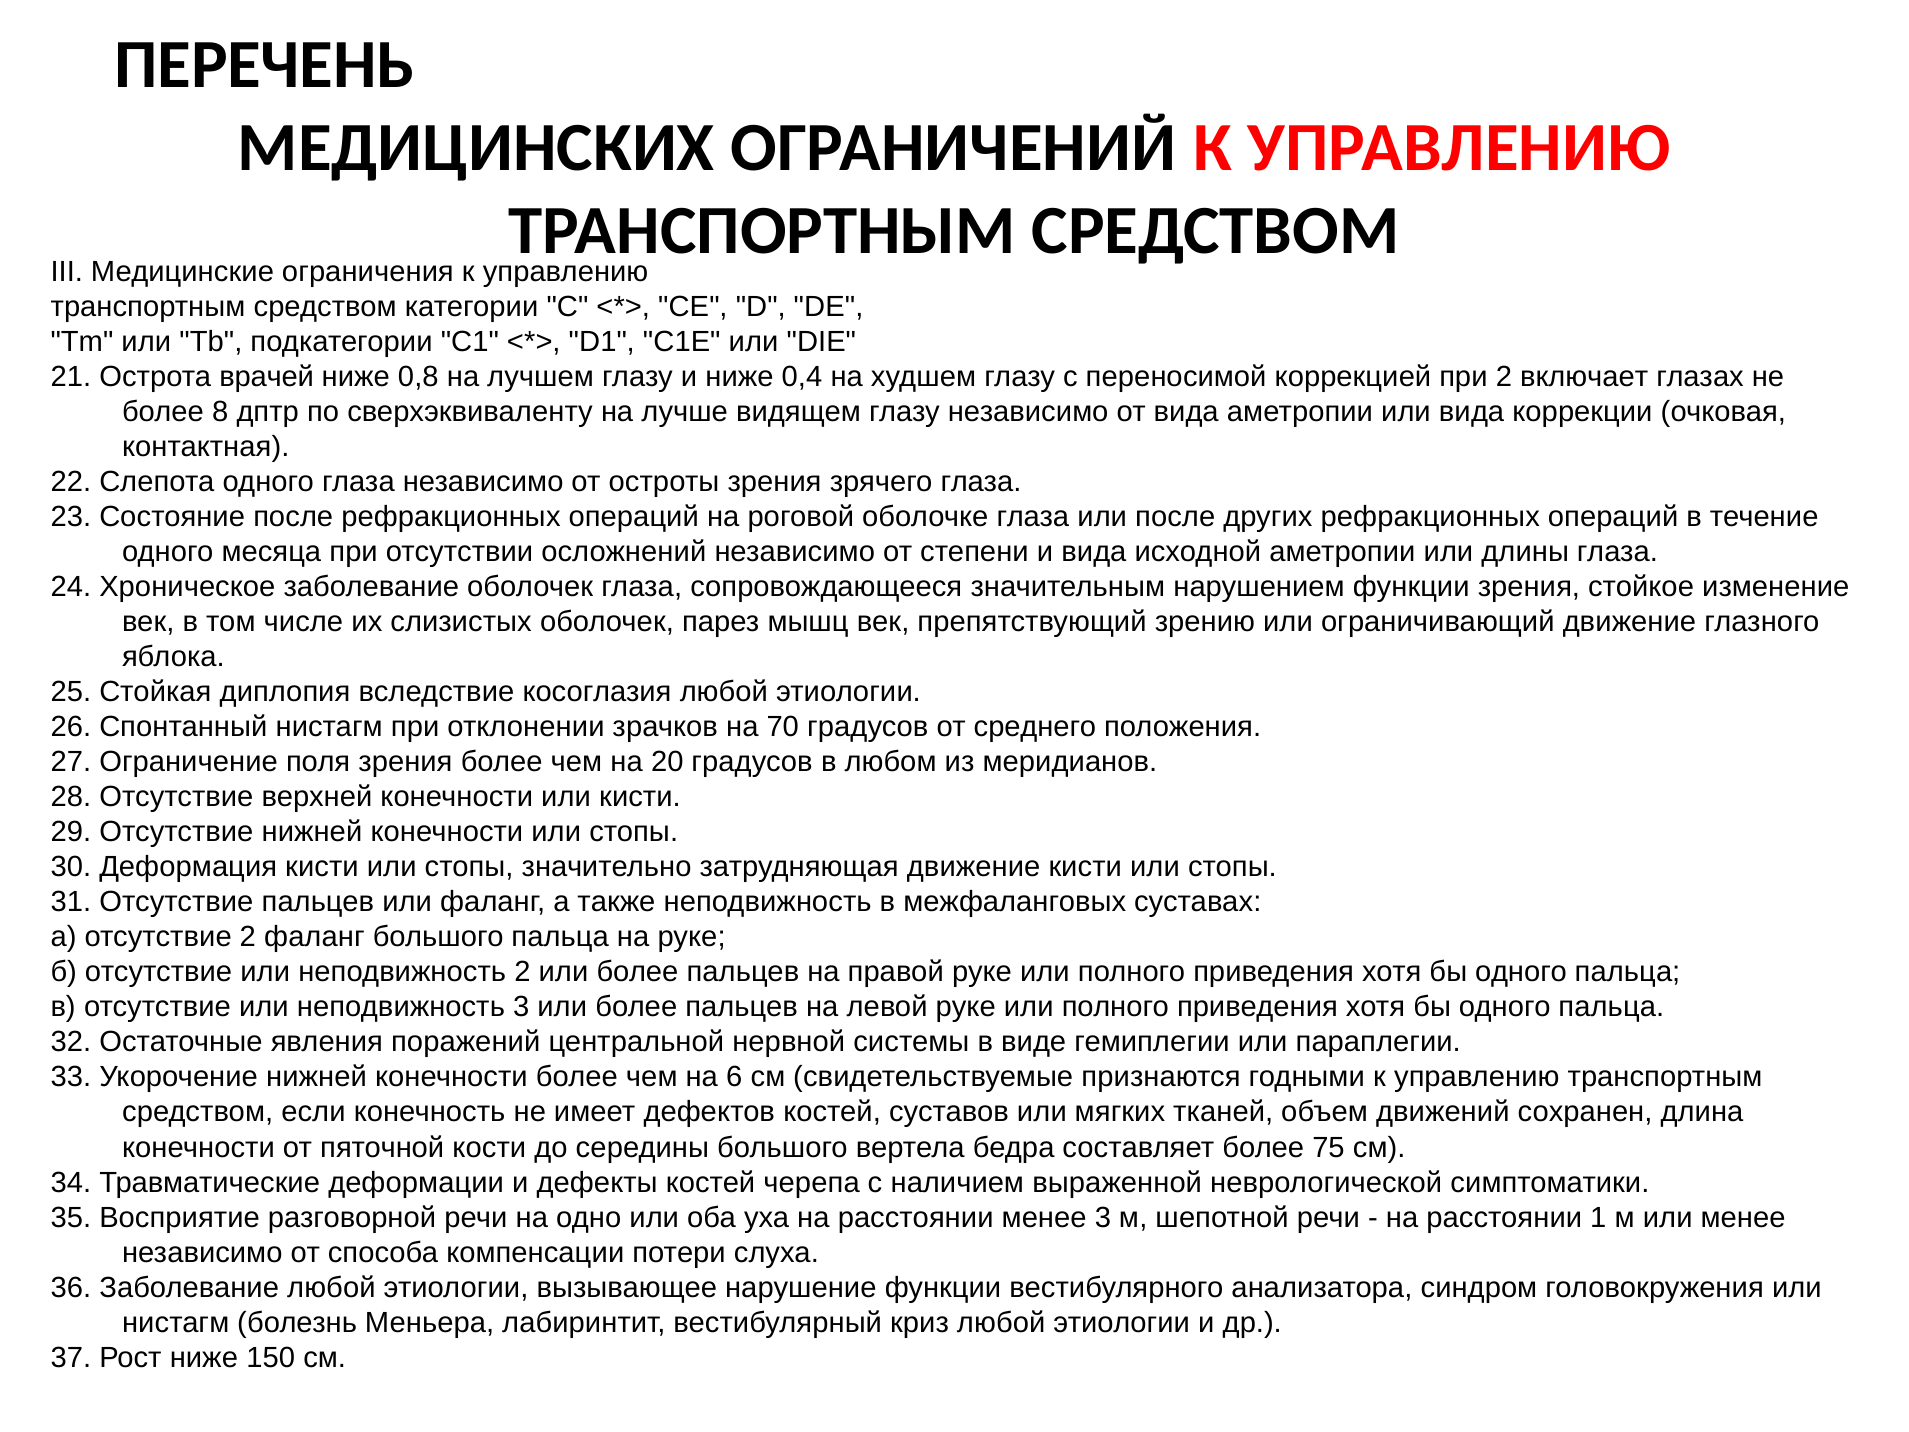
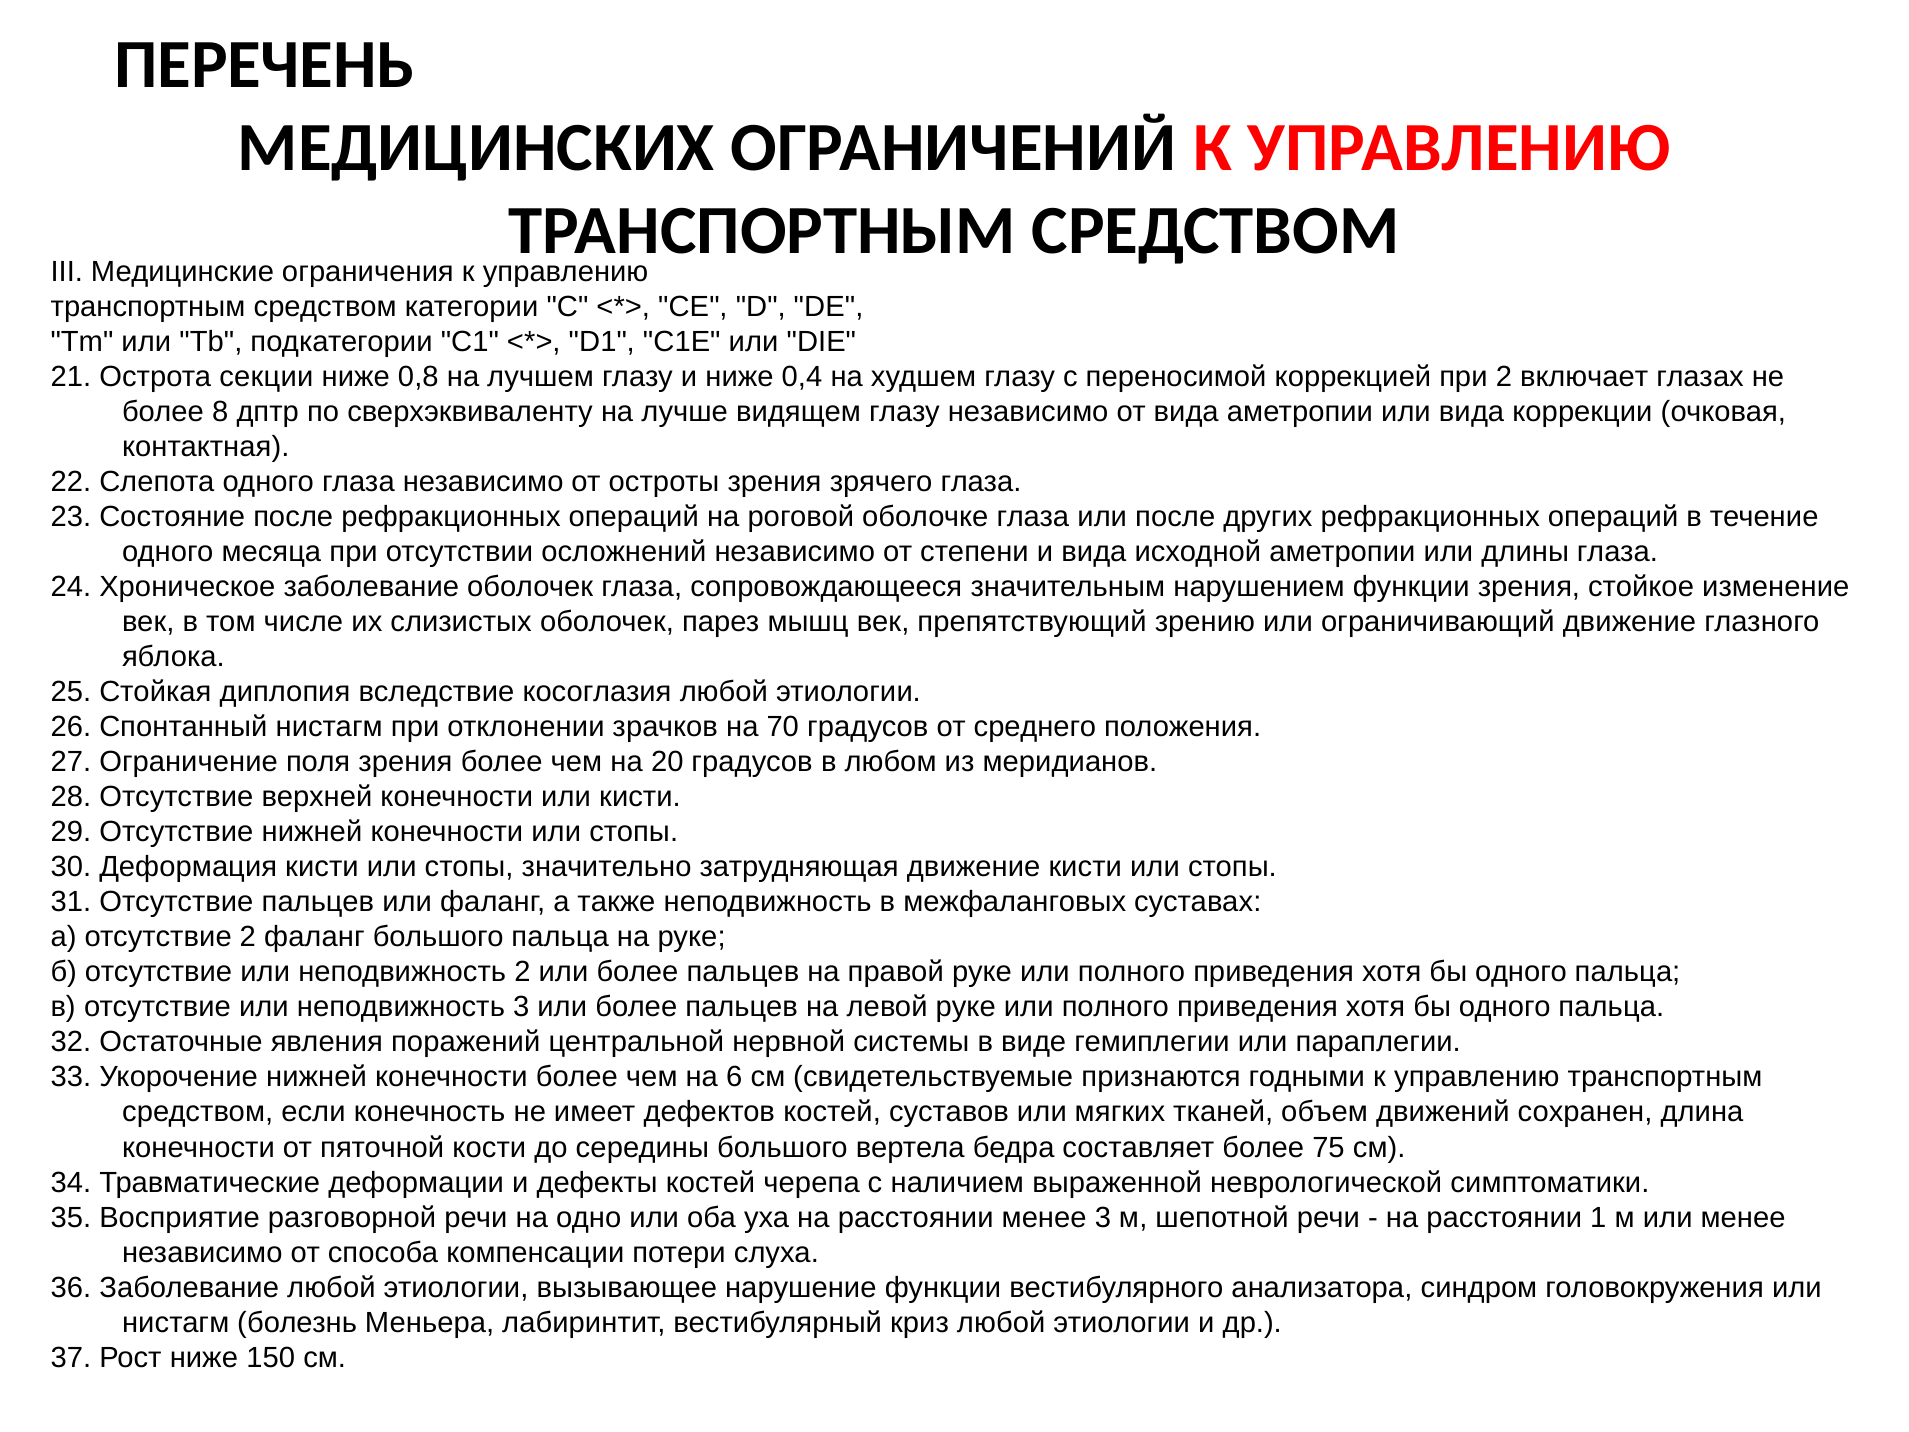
врачей: врачей -> секции (266, 377)
